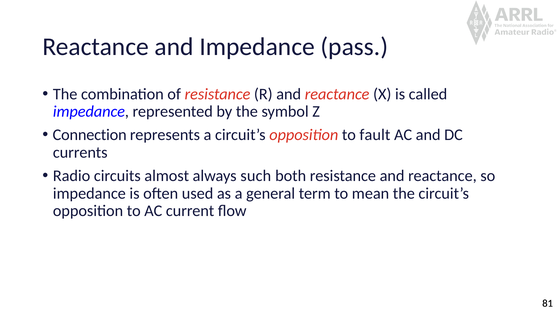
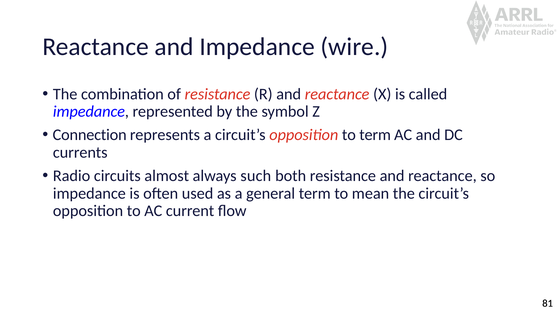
pass: pass -> wire (354, 47)
to fault: fault -> term (375, 135)
